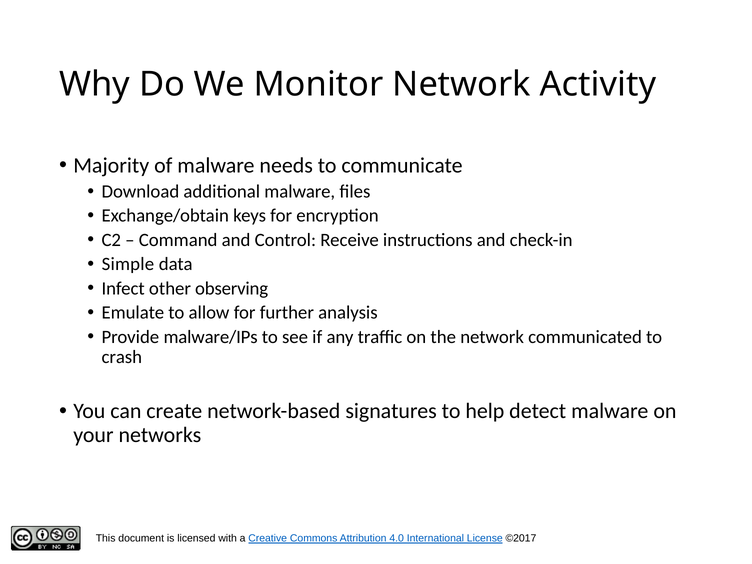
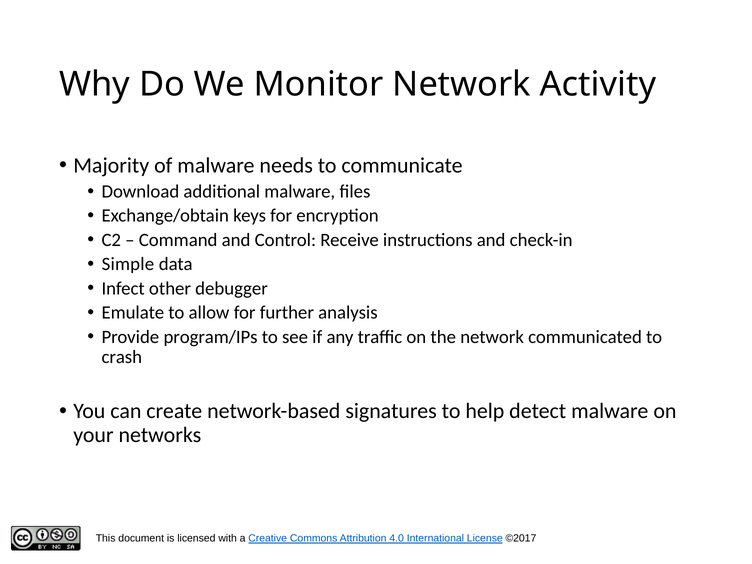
observing: observing -> debugger (232, 288)
malware/IPs: malware/IPs -> program/IPs (211, 337)
